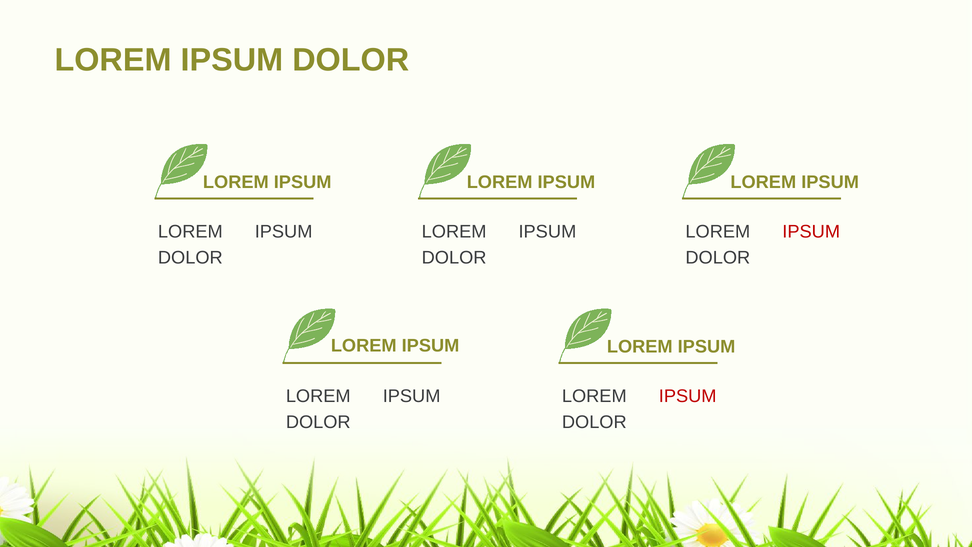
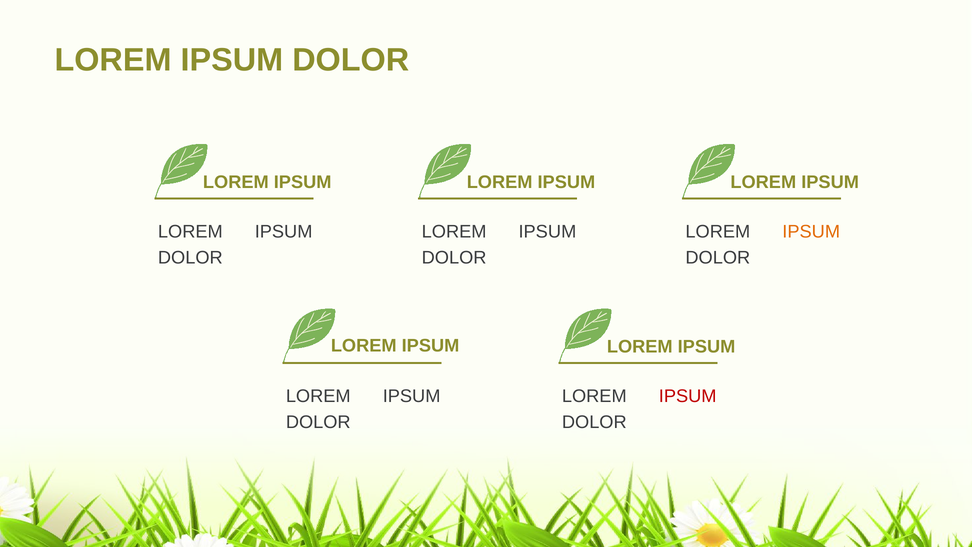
IPSUM colour: red -> orange (811, 231)
